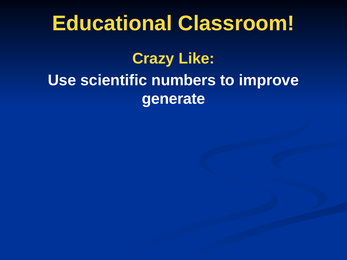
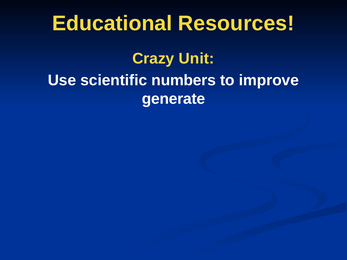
Classroom: Classroom -> Resources (236, 23)
Like: Like -> Unit (197, 59)
